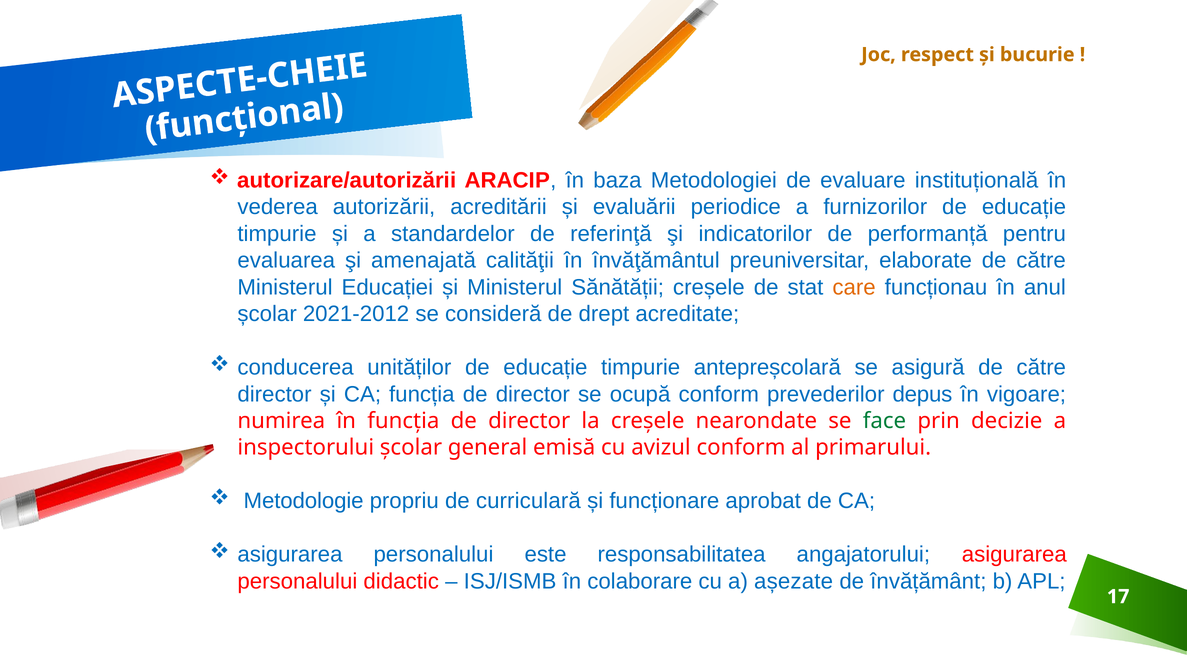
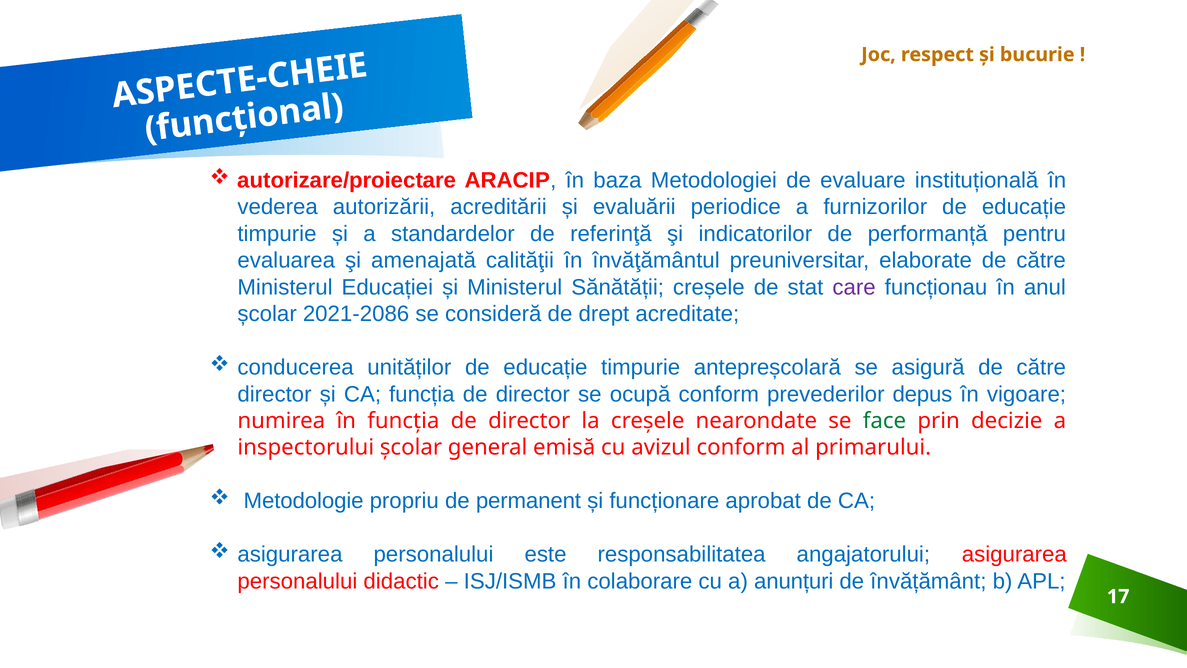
autorizare/autorizării: autorizare/autorizării -> autorizare/proiectare (347, 180)
care colour: orange -> purple (854, 287)
2021-2012: 2021-2012 -> 2021-2086 (356, 314)
curriculară: curriculară -> permanent (528, 501)
așezate: așezate -> anunțuri (794, 581)
